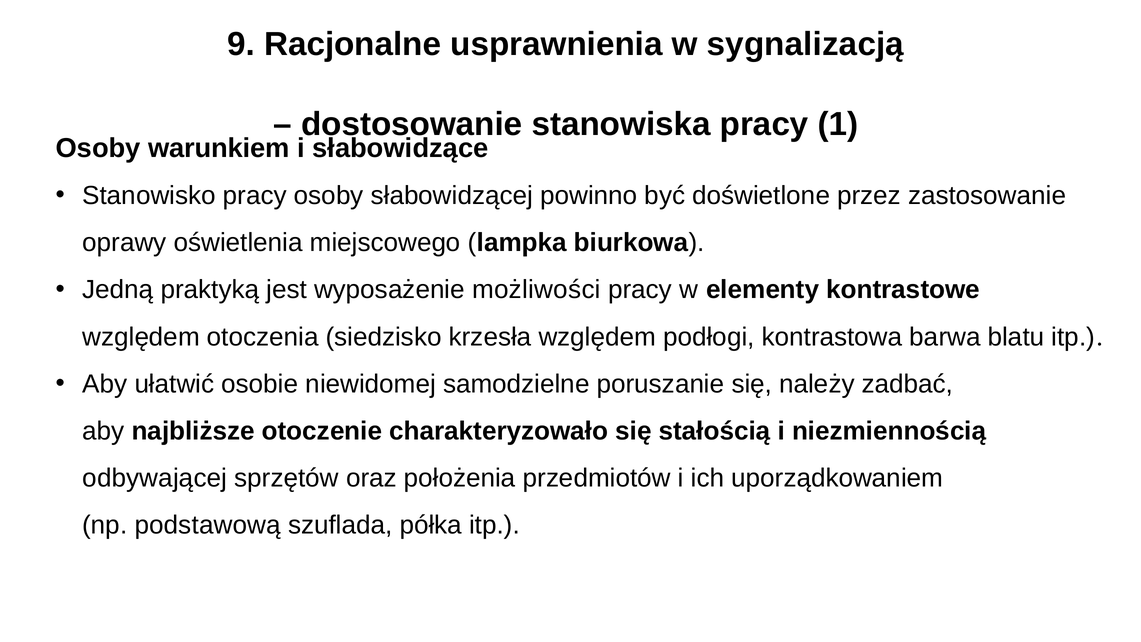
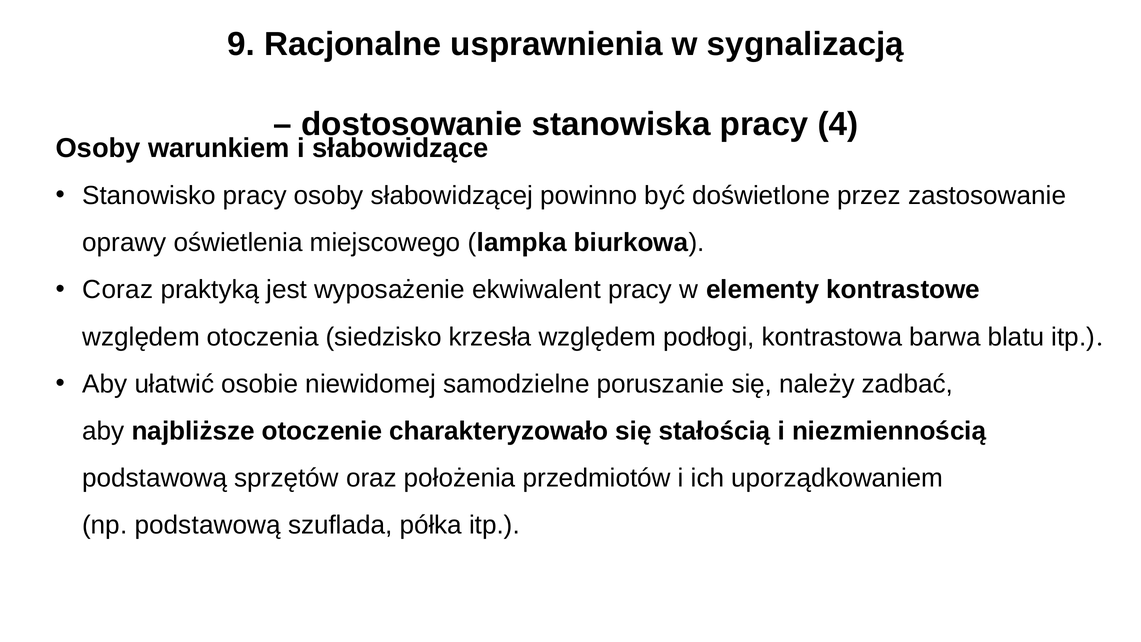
1: 1 -> 4 (838, 124)
Jedną: Jedną -> Coraz (118, 290)
możliwości: możliwości -> ekwiwalent (536, 290)
odbywającej: odbywającej -> podstawową (155, 478)
